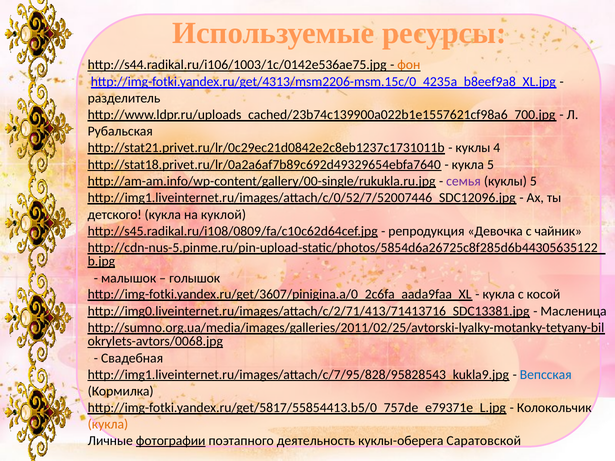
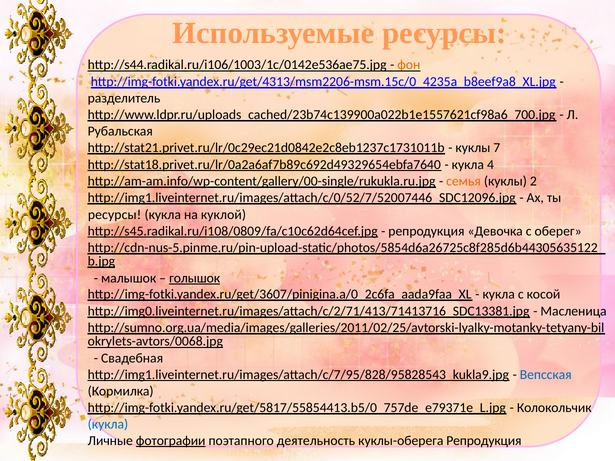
4: 4 -> 7 (497, 148)
кукла 5: 5 -> 4 (491, 165)
семья colour: purple -> orange (464, 181)
куклы 5: 5 -> 2 (533, 181)
детского: детского -> ресурсы (115, 215)
чайник: чайник -> оберег (558, 231)
голышок underline: none -> present (195, 278)
кукла colour: orange -> blue (108, 425)
куклы-оберега Саратовской: Саратовской -> Репродукция (484, 441)
